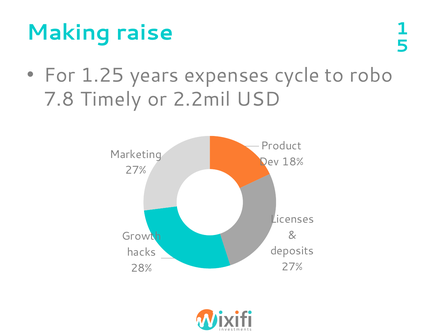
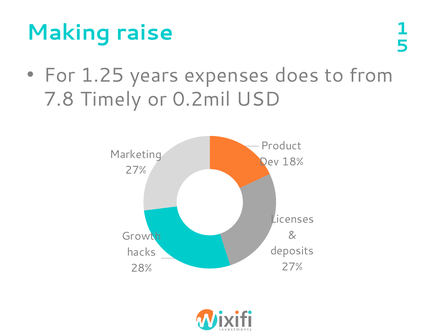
cycle: cycle -> does (297, 75)
robo: robo -> from (371, 75)
2.2mil: 2.2mil -> 0.2mil (202, 99)
